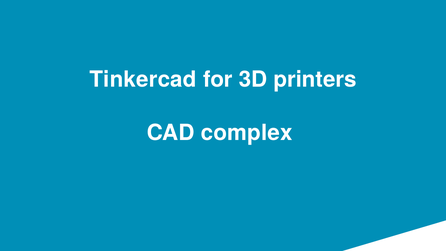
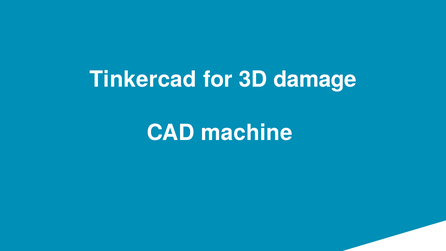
printers: printers -> damage (315, 79)
complex: complex -> machine (247, 133)
